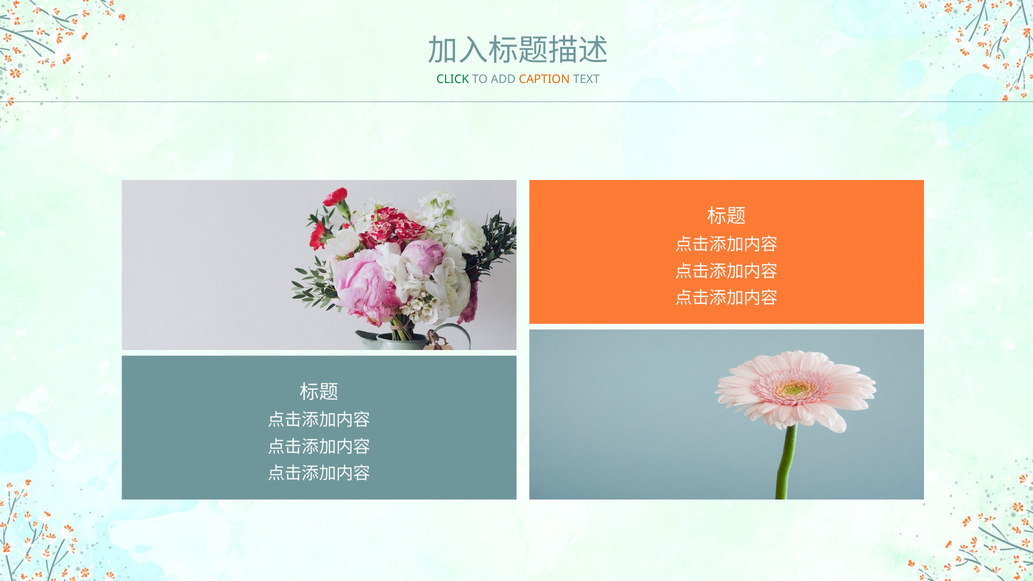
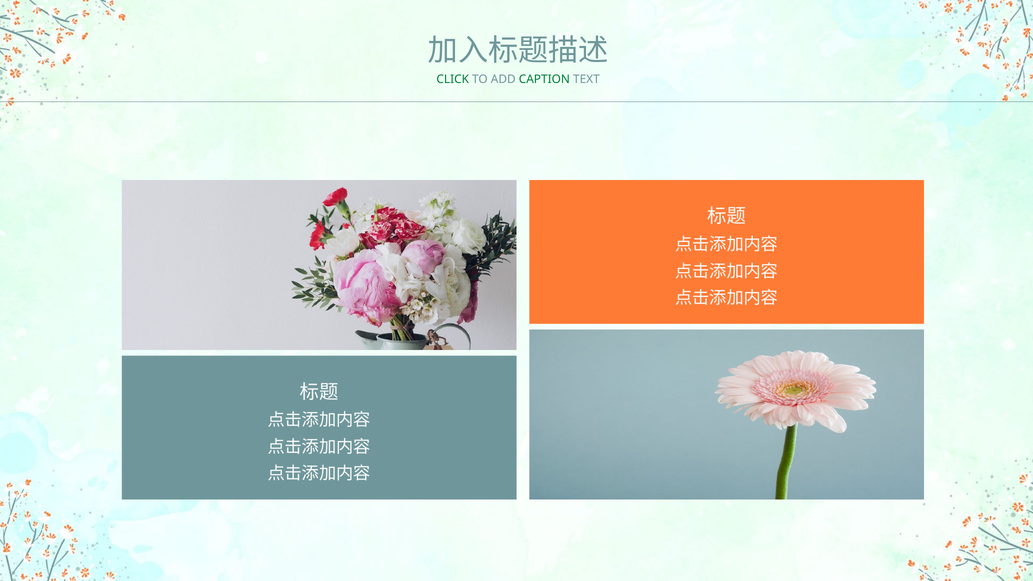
CAPTION colour: orange -> green (544, 79)
